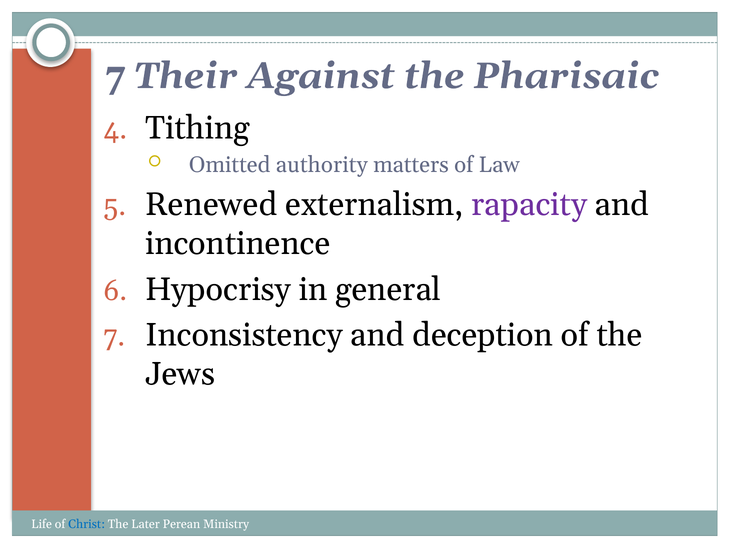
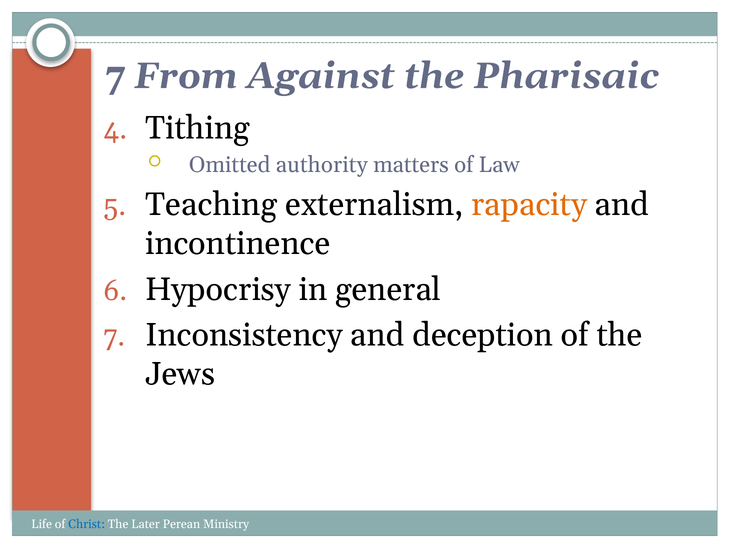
Their: Their -> From (186, 76)
Renewed: Renewed -> Teaching (211, 205)
rapacity colour: purple -> orange (529, 205)
